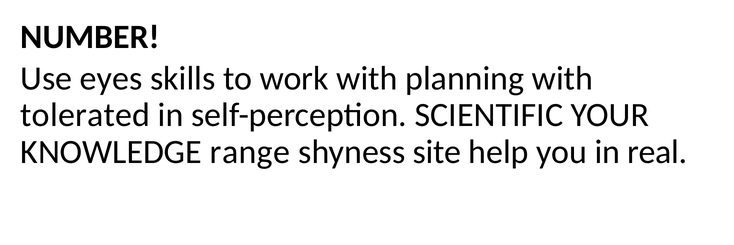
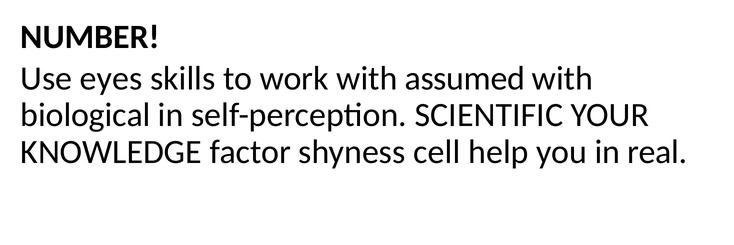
planning: planning -> assumed (465, 78)
tolerated: tolerated -> biological (85, 115)
range: range -> factor (250, 152)
site: site -> cell (437, 152)
